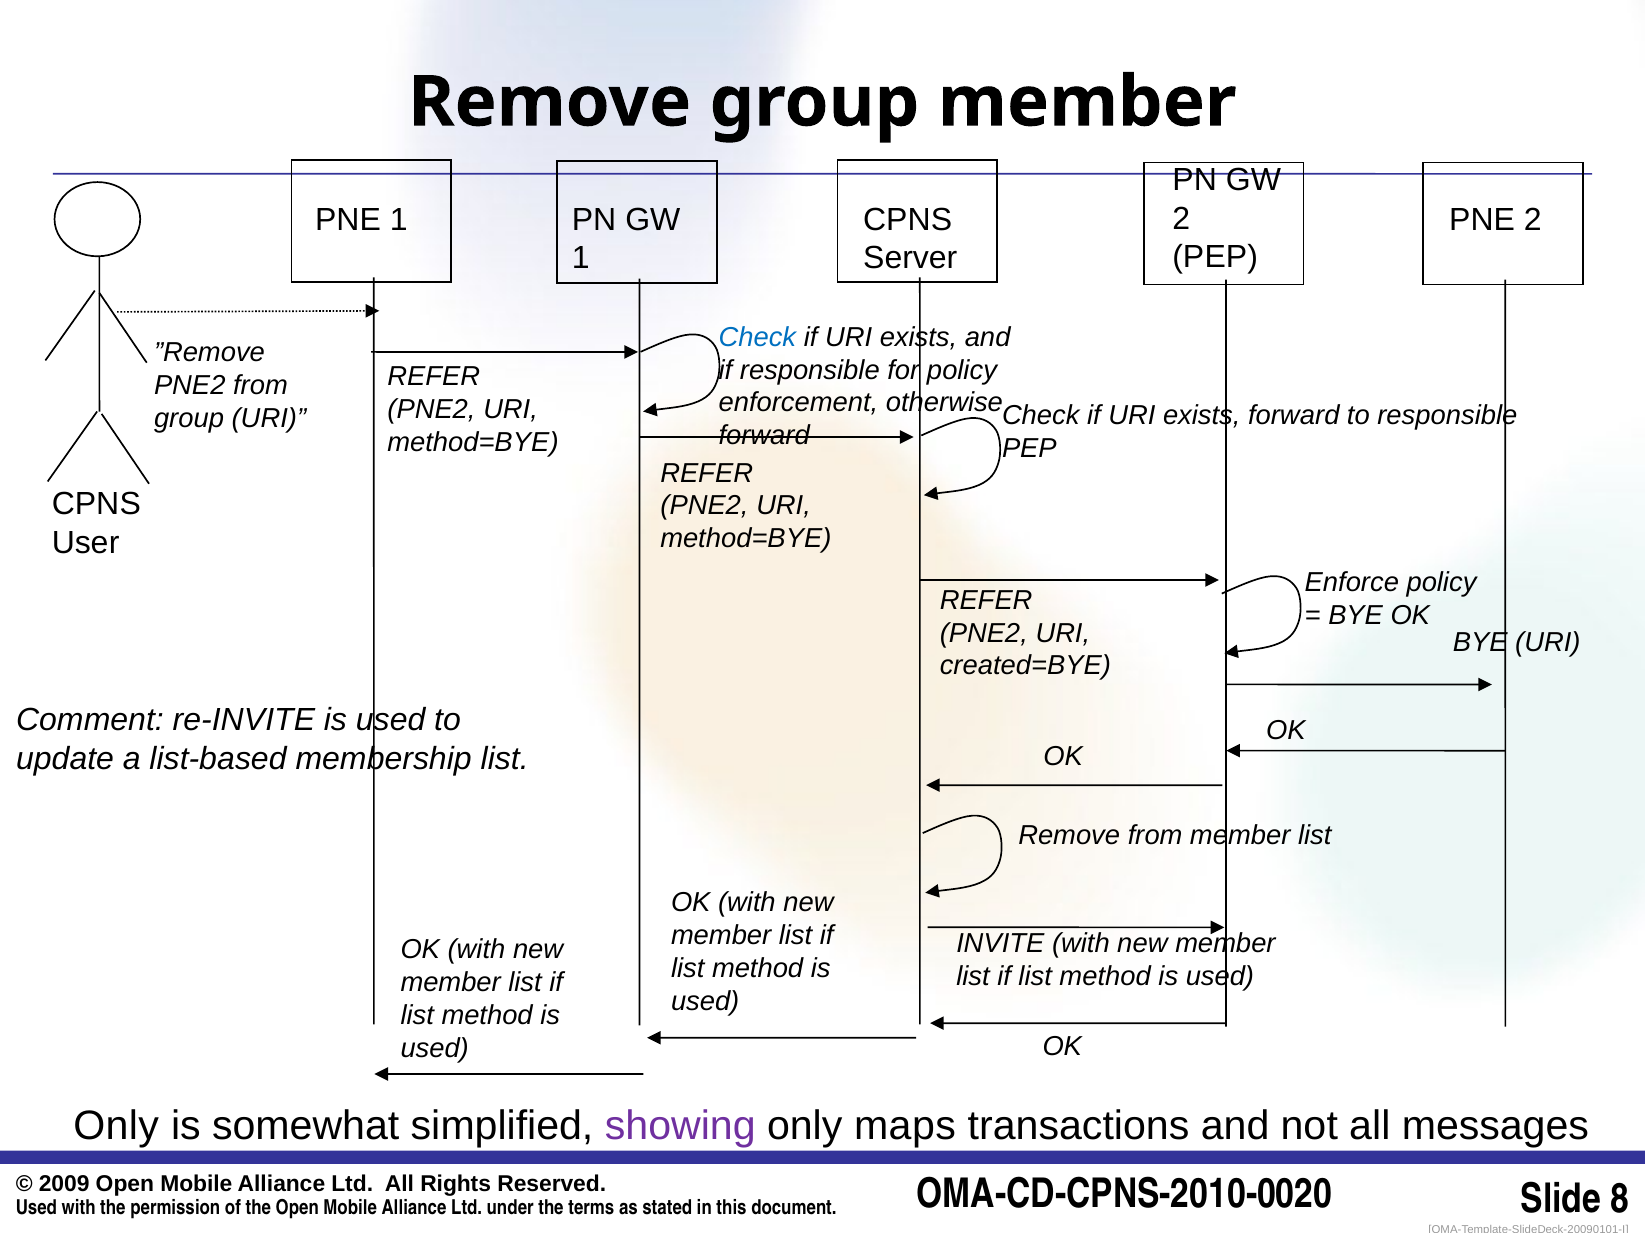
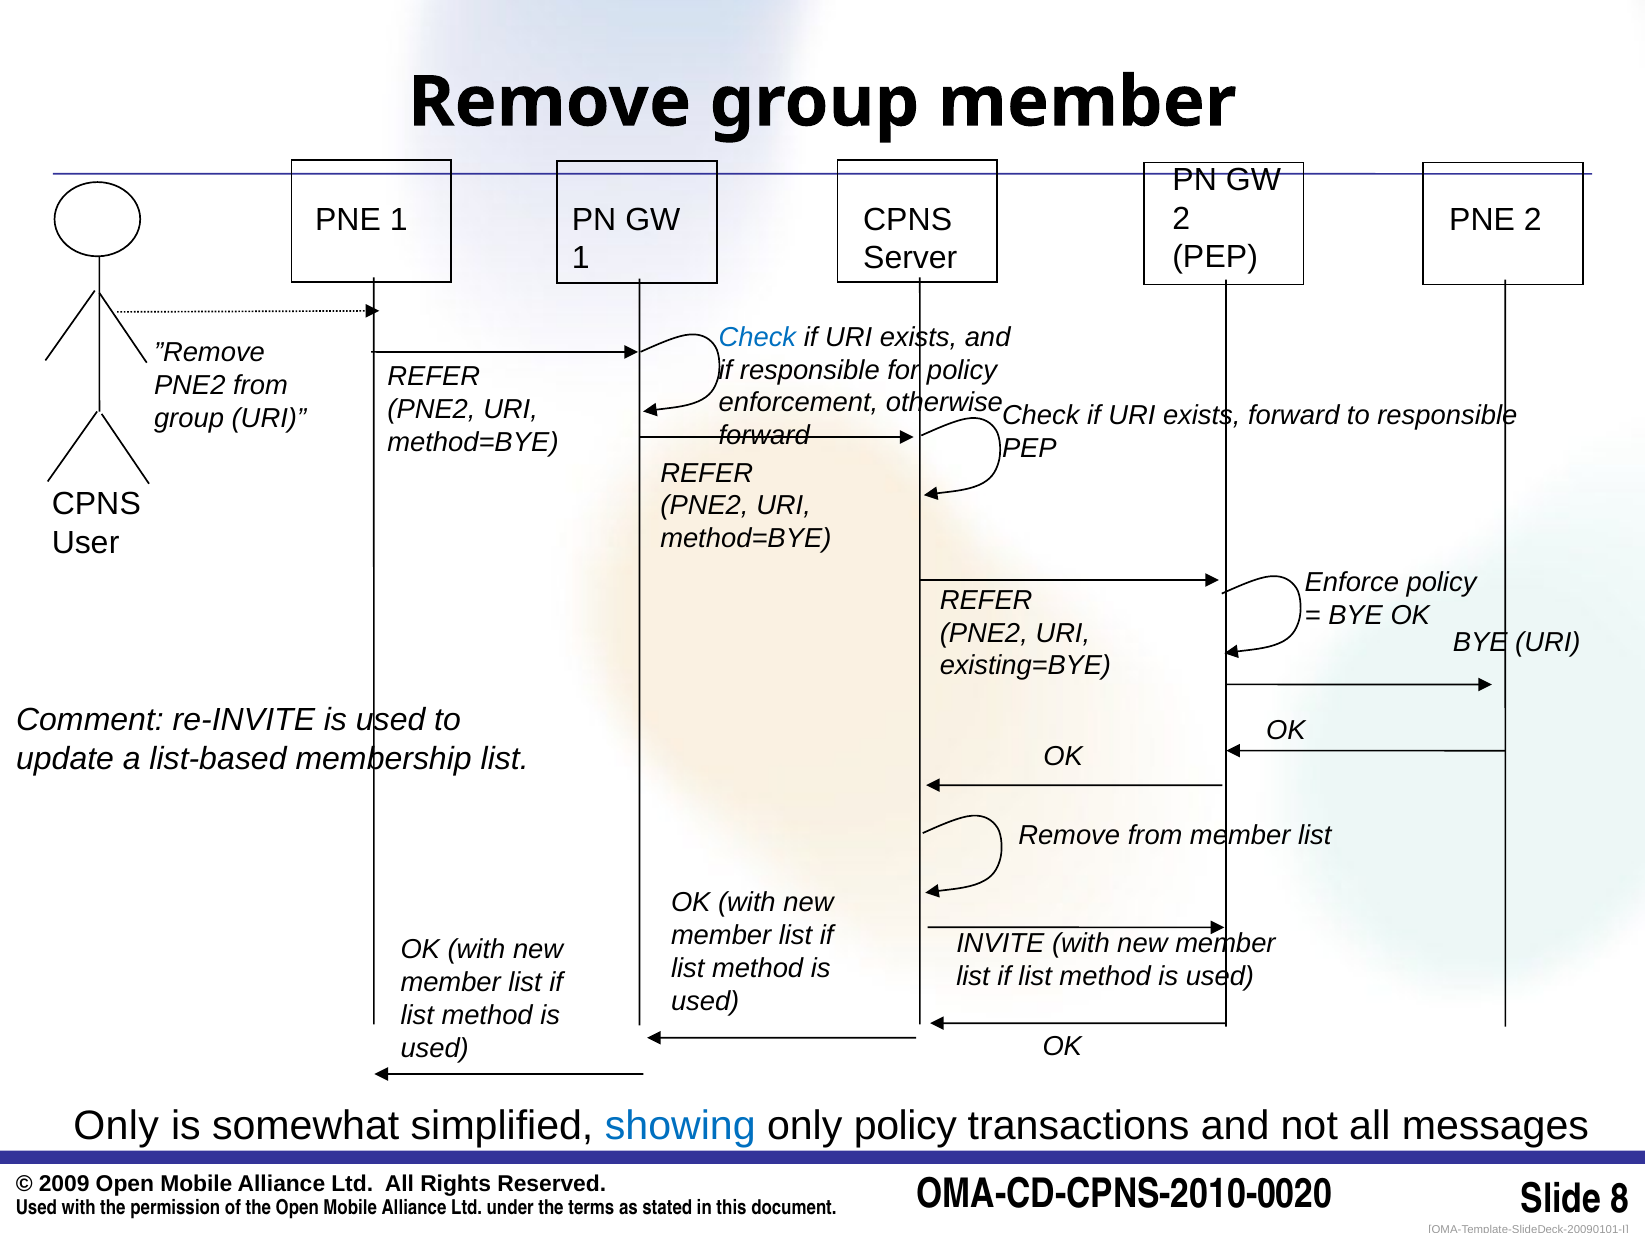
created=BYE: created=BYE -> existing=BYE (1025, 666)
showing colour: purple -> blue (680, 1127)
only maps: maps -> policy (905, 1127)
